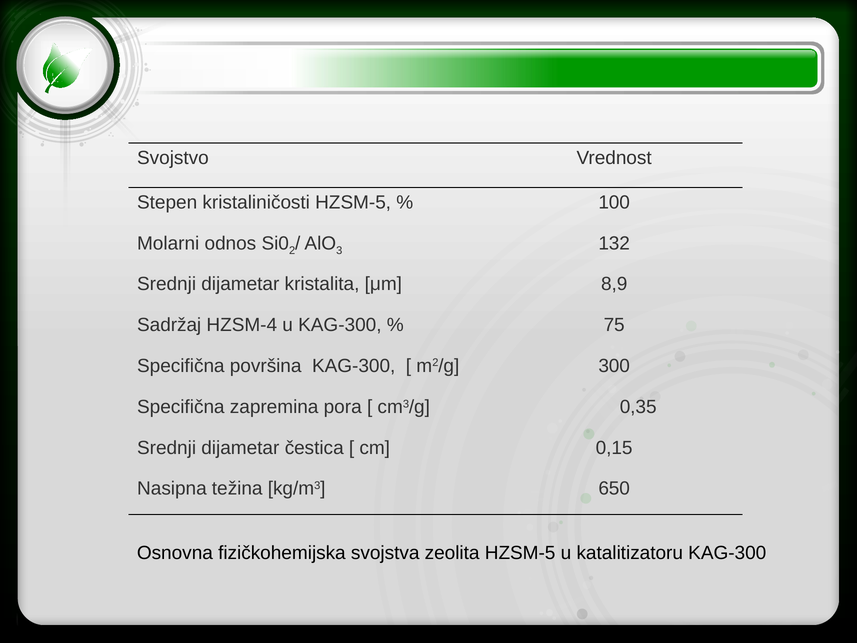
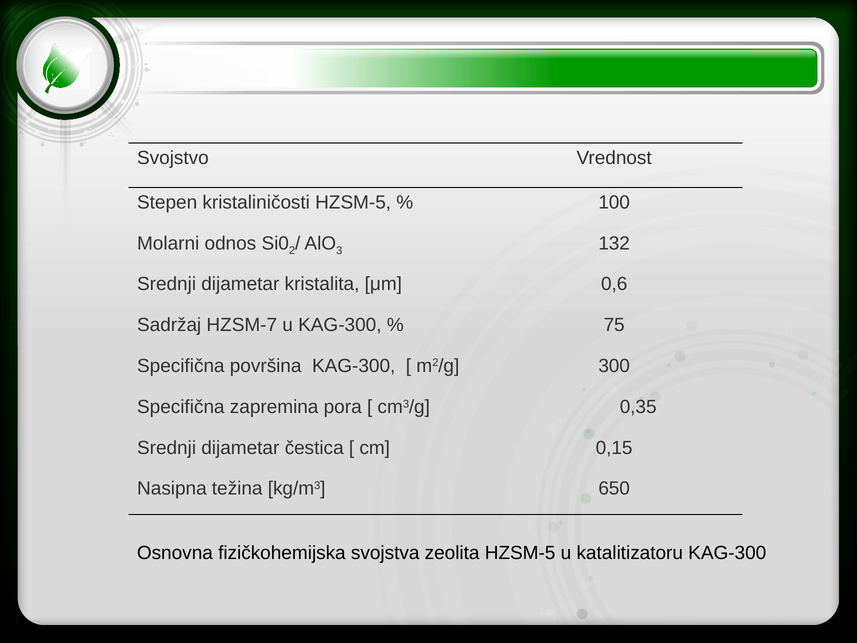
8,9: 8,9 -> 0,6 (614, 284)
HZSM-4: HZSM-4 -> HZSM-7 (242, 325)
